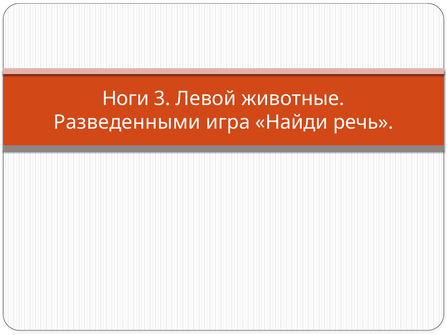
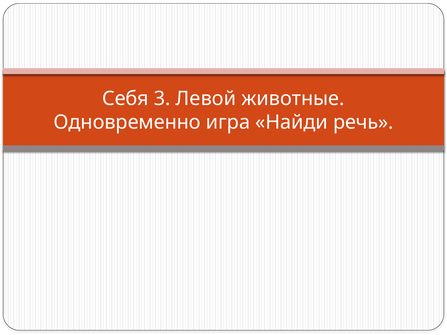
Ноги: Ноги -> Себя (125, 99)
Разведенными: Разведенными -> Одновременно (127, 123)
